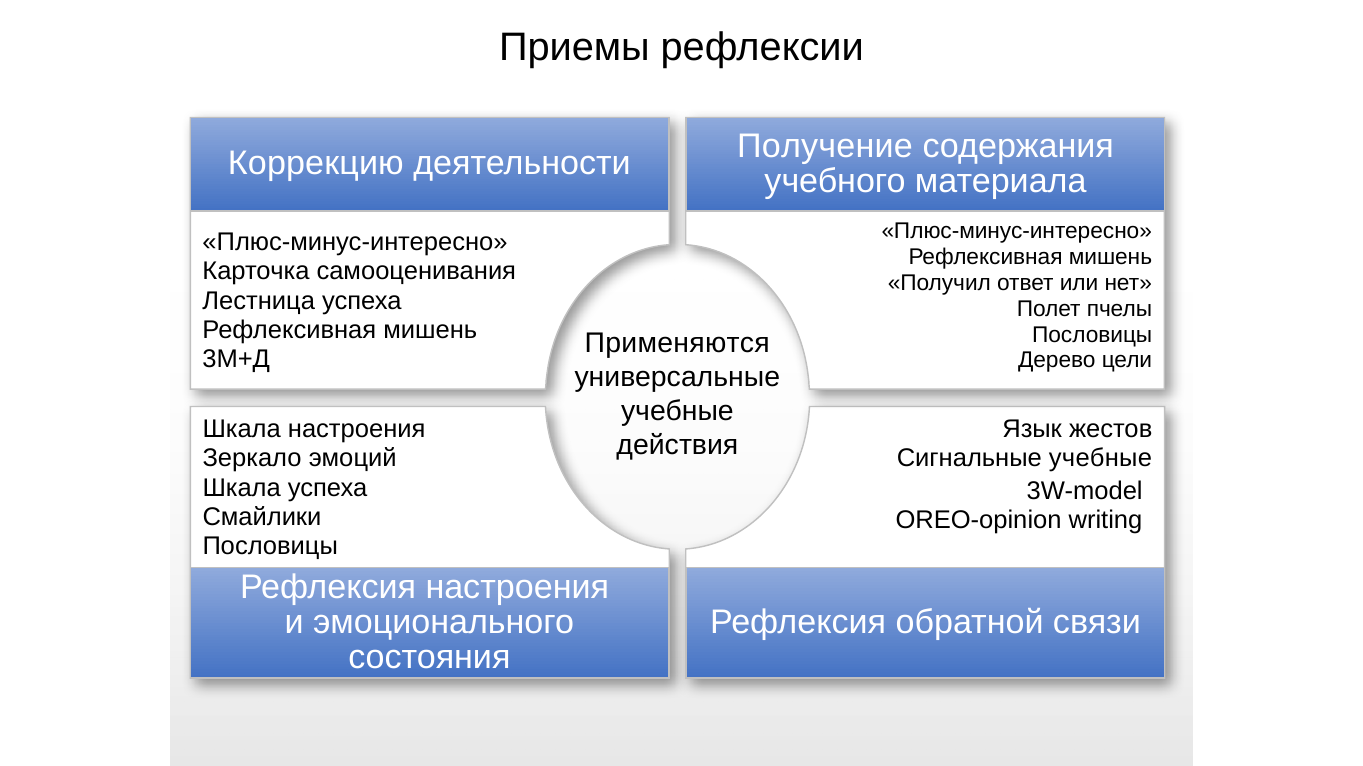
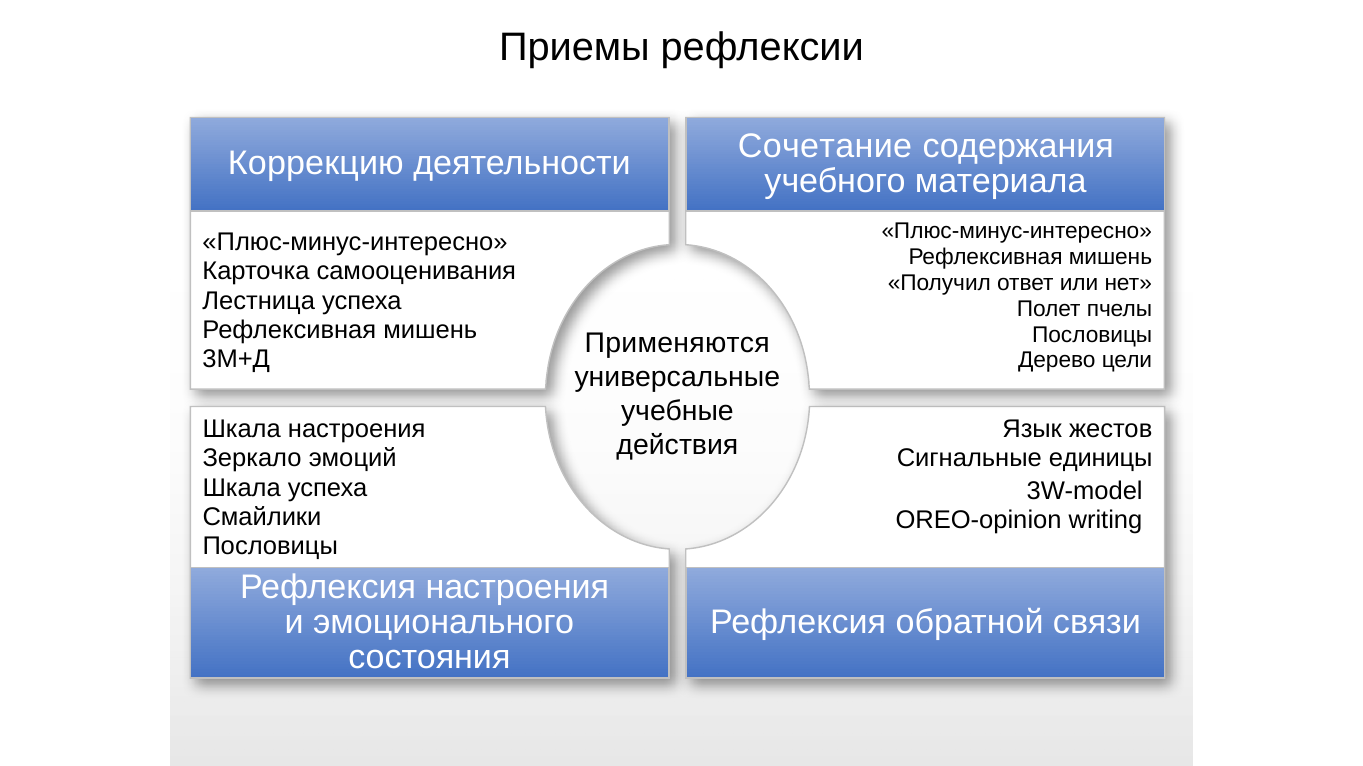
Получение: Получение -> Сочетание (825, 146)
Сигнальные учебные: учебные -> единицы (1101, 459)
